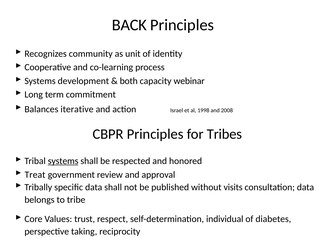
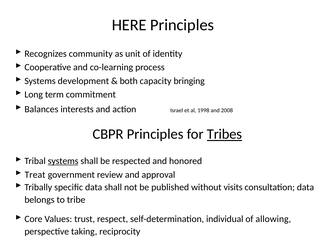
BACK: BACK -> HERE (129, 25)
webinar: webinar -> bringing (189, 81)
iterative: iterative -> interests (77, 110)
Tribes underline: none -> present (224, 134)
diabetes: diabetes -> allowing (273, 219)
